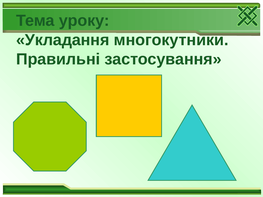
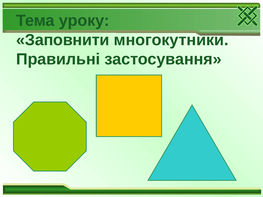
Укладання: Укладання -> Заповнити (63, 40)
